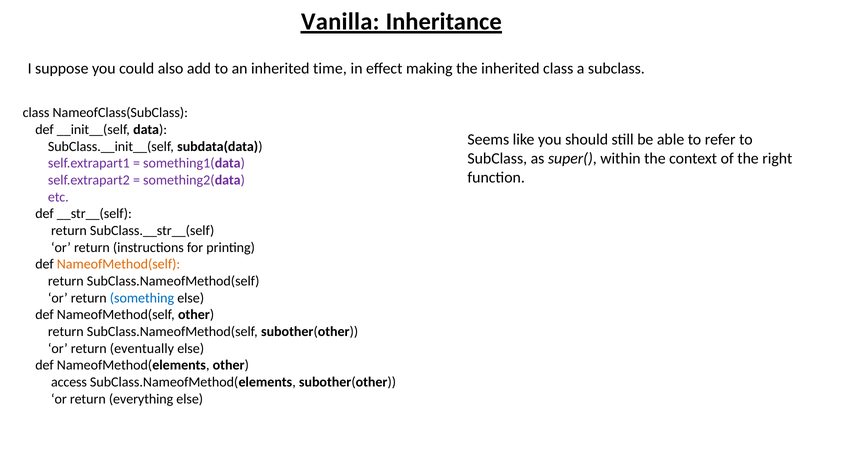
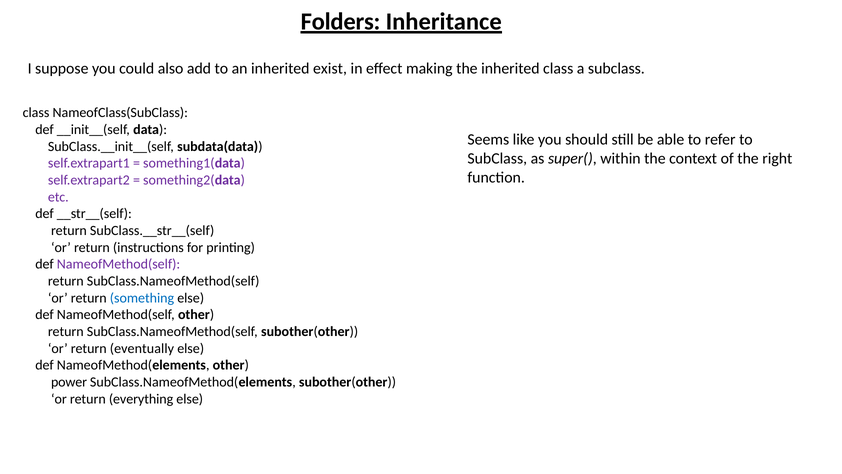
Vanilla: Vanilla -> Folders (340, 22)
time: time -> exist (330, 68)
NameofMethod(self colour: orange -> purple (118, 264)
access: access -> power (69, 382)
